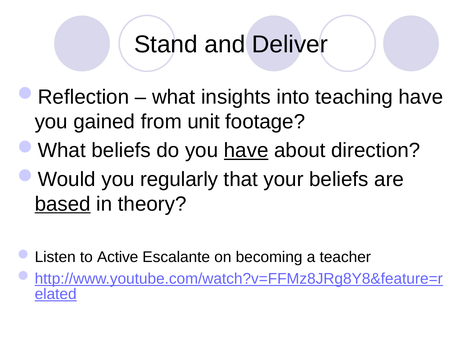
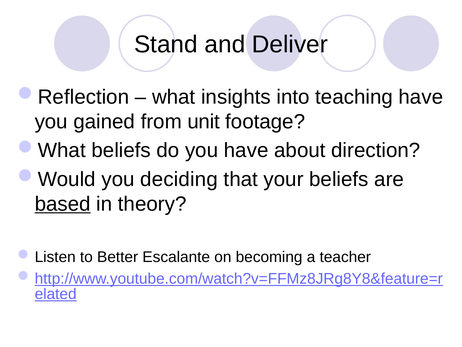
have underline: present -> none (246, 150)
regularly: regularly -> deciding (179, 179)
Active: Active -> Better (118, 257)
